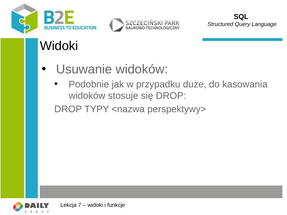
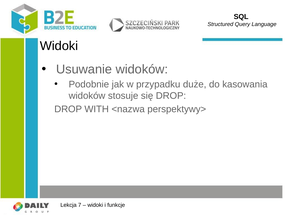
TYPY: TYPY -> WITH (97, 109)
